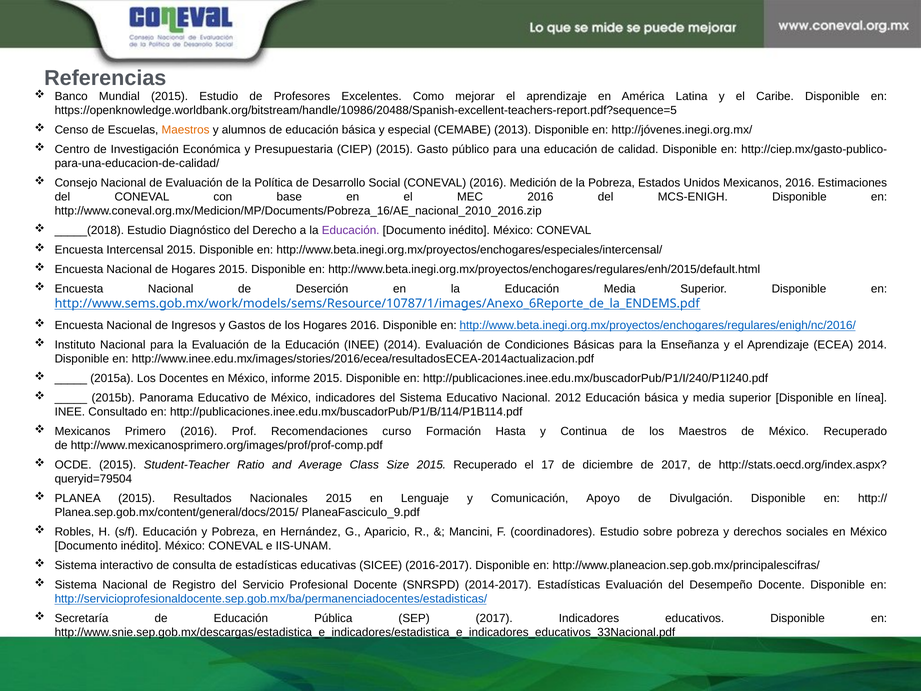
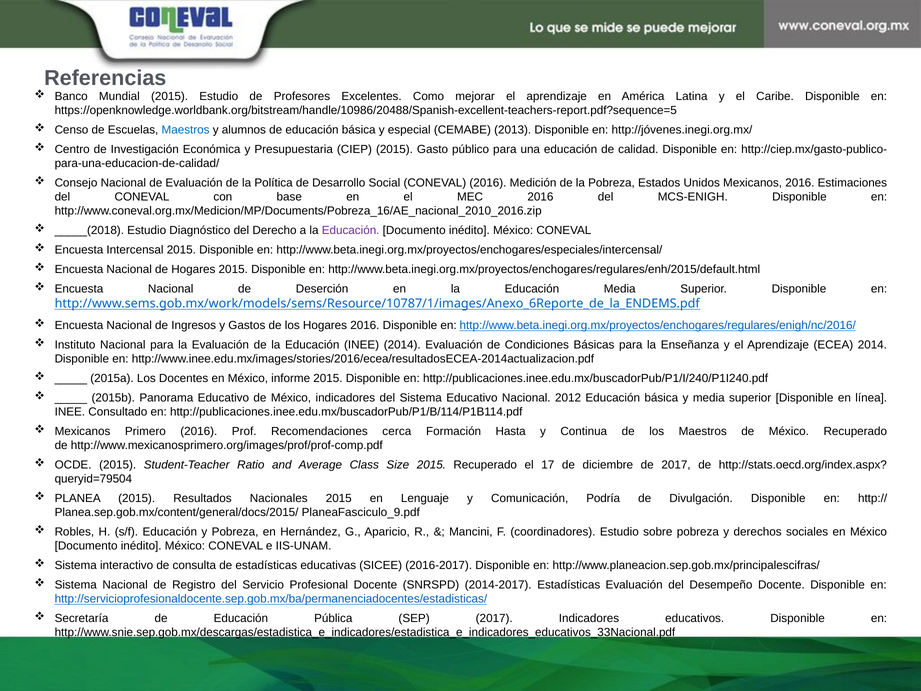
Maestros colour: orange -> blue (186, 130)
curso: curso -> cerca (397, 431)
Apoyo: Apoyo -> Podría (603, 498)
